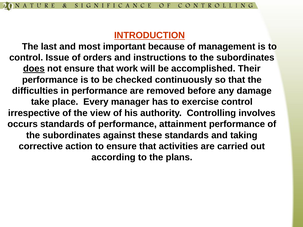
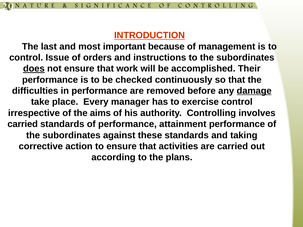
damage underline: none -> present (254, 91)
view: view -> aims (100, 113)
occurs: occurs -> carried (23, 124)
